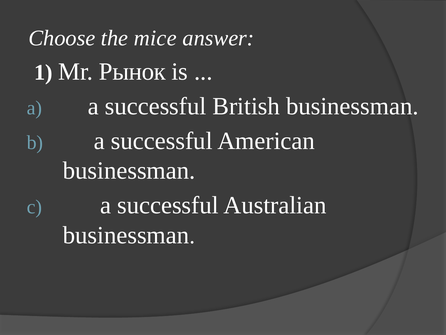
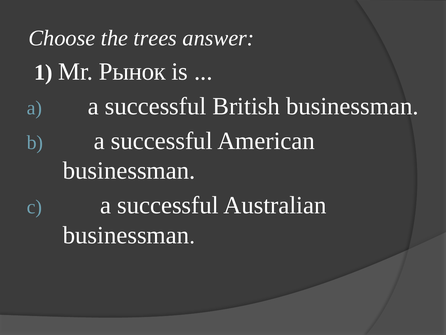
mice: mice -> trees (155, 38)
